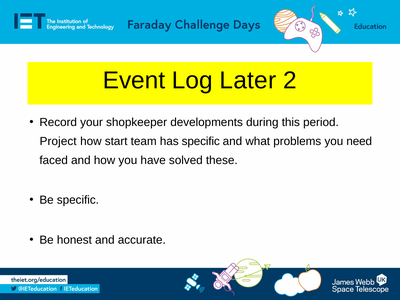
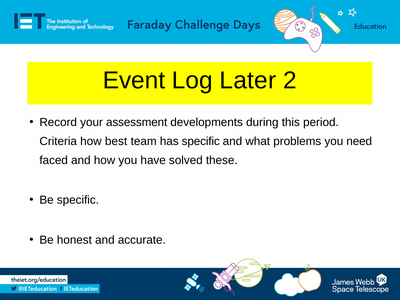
shopkeeper: shopkeeper -> assessment (137, 122)
Project: Project -> Criteria (58, 141)
start: start -> best (116, 141)
